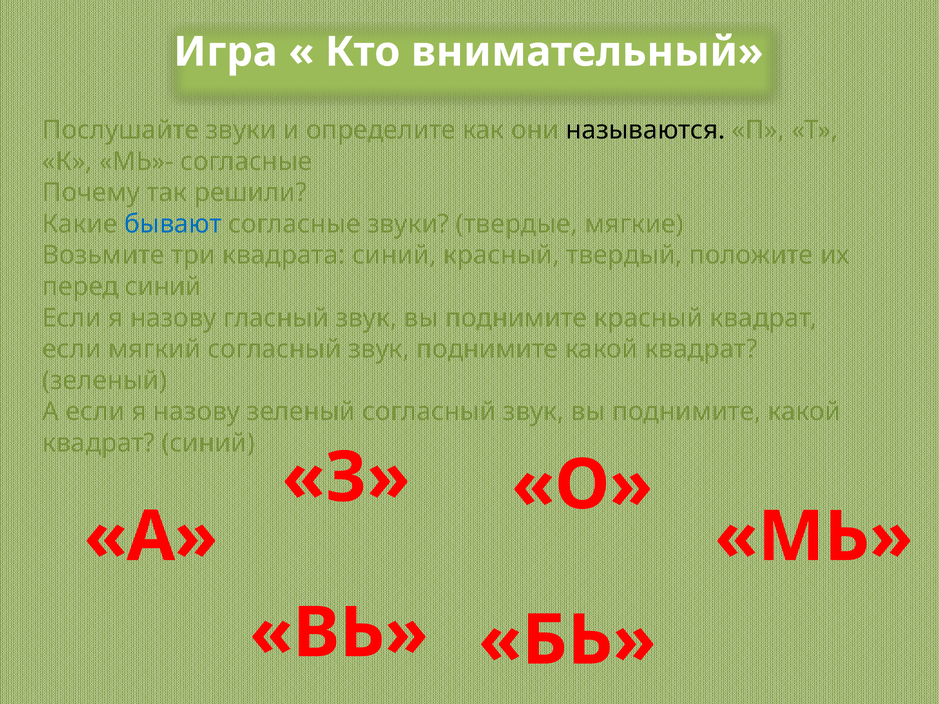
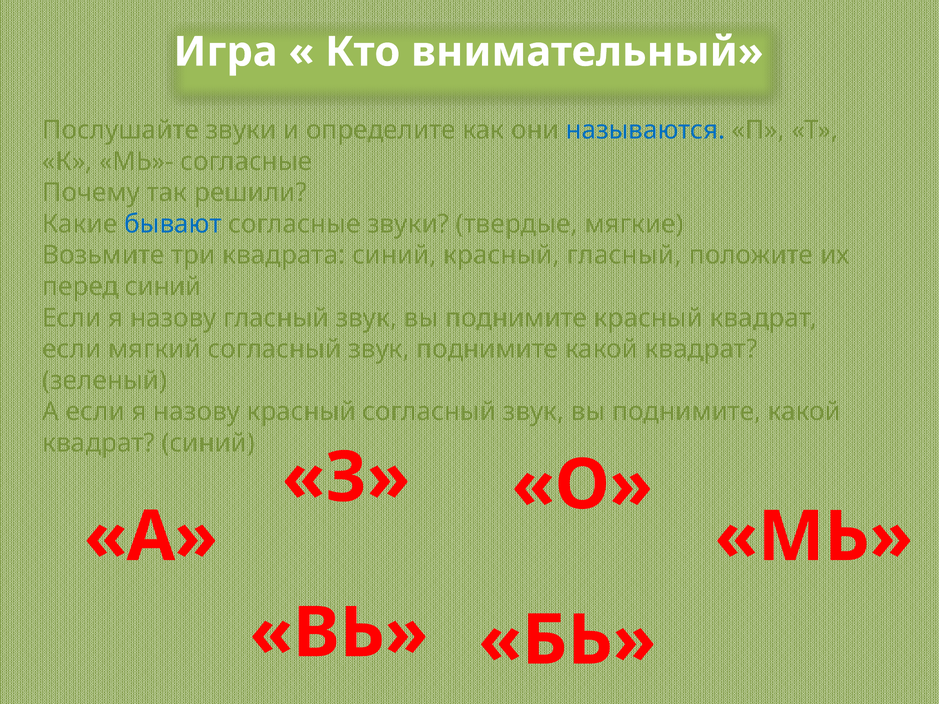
называются colour: black -> blue (645, 130)
красный твердый: твердый -> гласный (624, 255)
назову зеленый: зеленый -> красный (301, 412)
